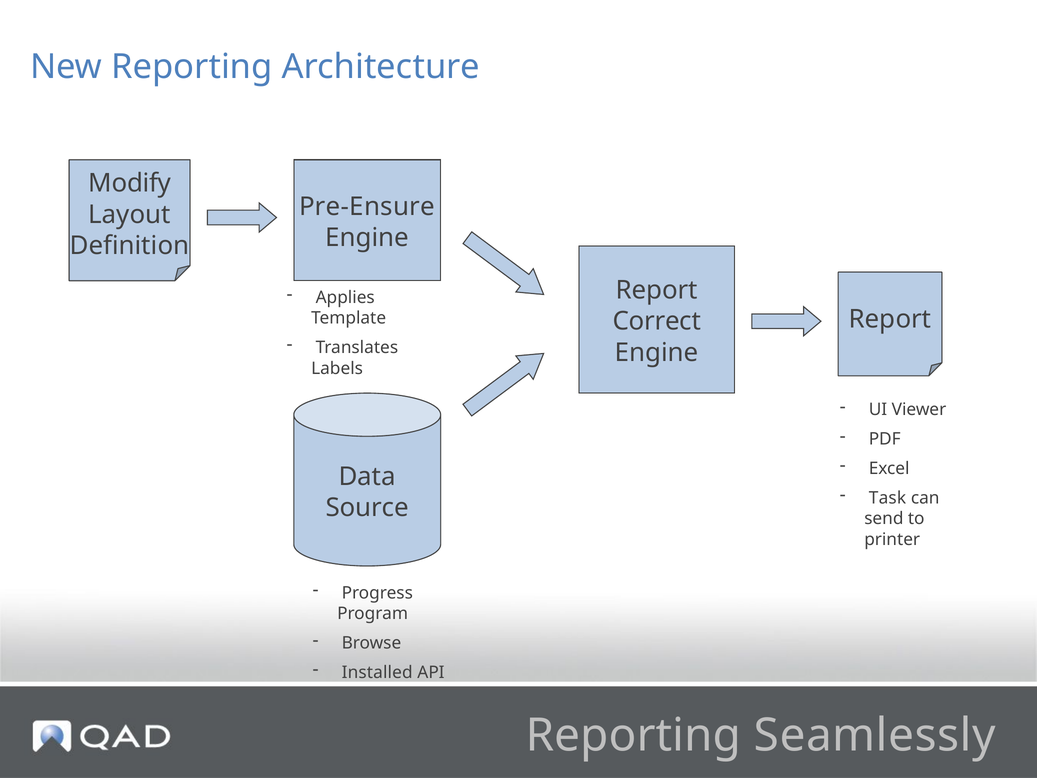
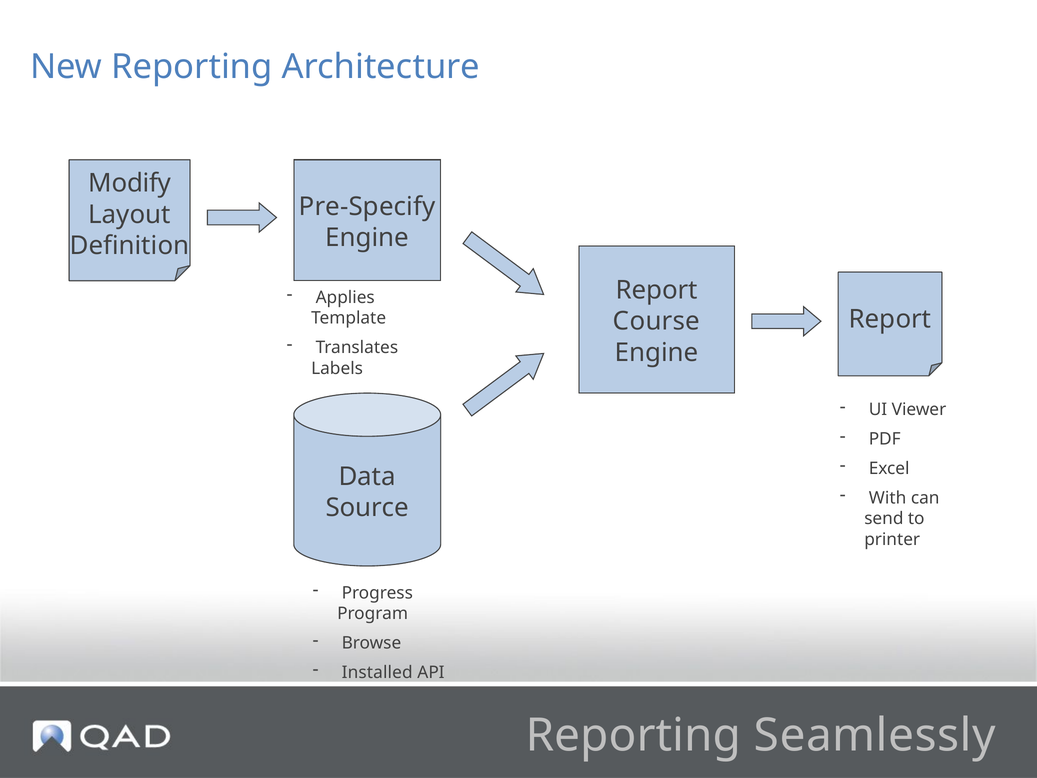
Pre-Ensure: Pre-Ensure -> Pre-Specify (367, 206)
Correct: Correct -> Course (657, 321)
Task: Task -> With (888, 498)
